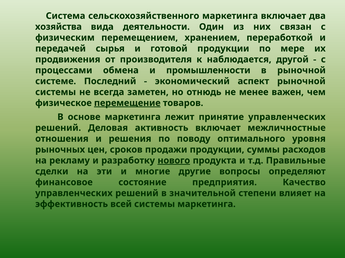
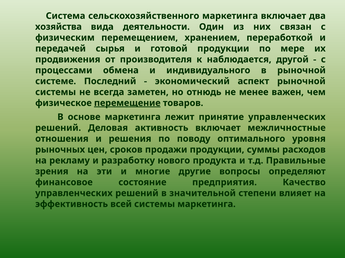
промышленности: промышленности -> индивидуального (208, 71)
нового underline: present -> none (174, 161)
сделки: сделки -> зрения (52, 172)
